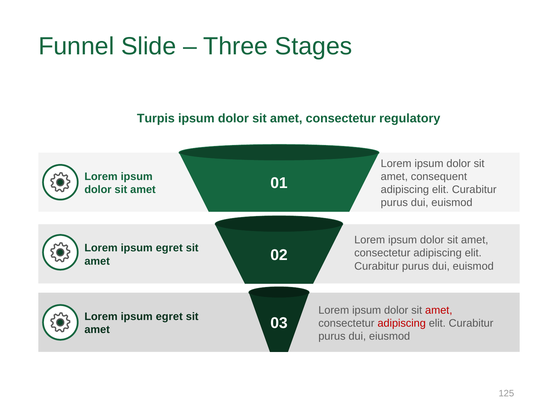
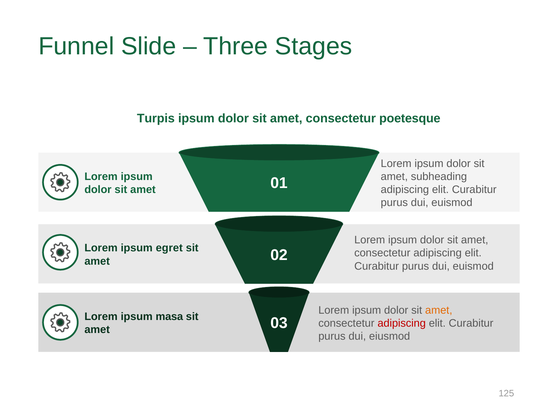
regulatory: regulatory -> poetesque (410, 118)
consequent: consequent -> subheading (439, 176)
amet colour: red -> orange (439, 310)
egret: egret -> masa (169, 316)
